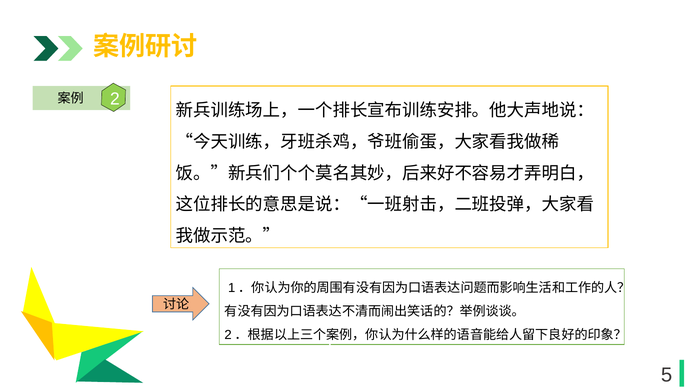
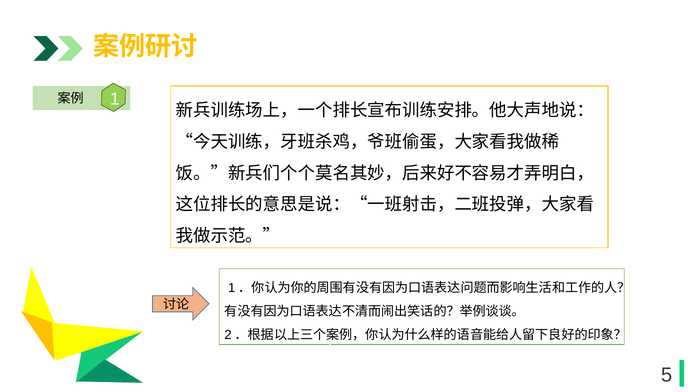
2: 2 -> 1 (115, 99)
